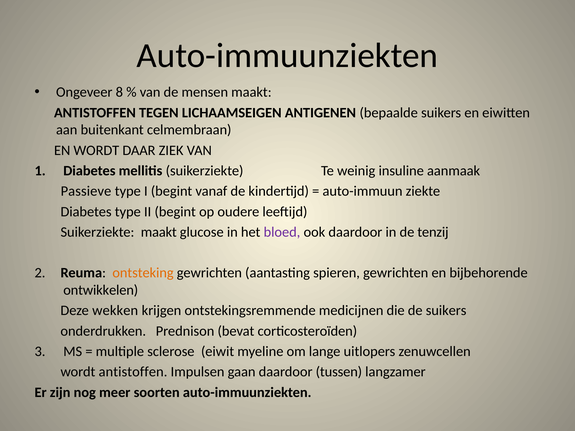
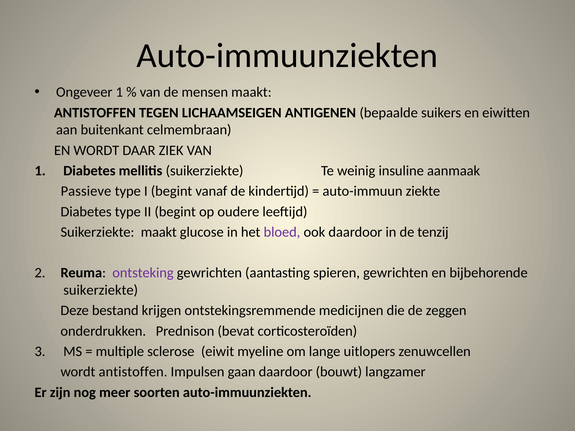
Ongeveer 8: 8 -> 1 (119, 92)
ontsteking colour: orange -> purple (143, 273)
ontwikkelen: ontwikkelen -> suikerziekte (101, 290)
wekken: wekken -> bestand (115, 311)
de suikers: suikers -> zeggen (446, 311)
tussen: tussen -> bouwt (339, 372)
